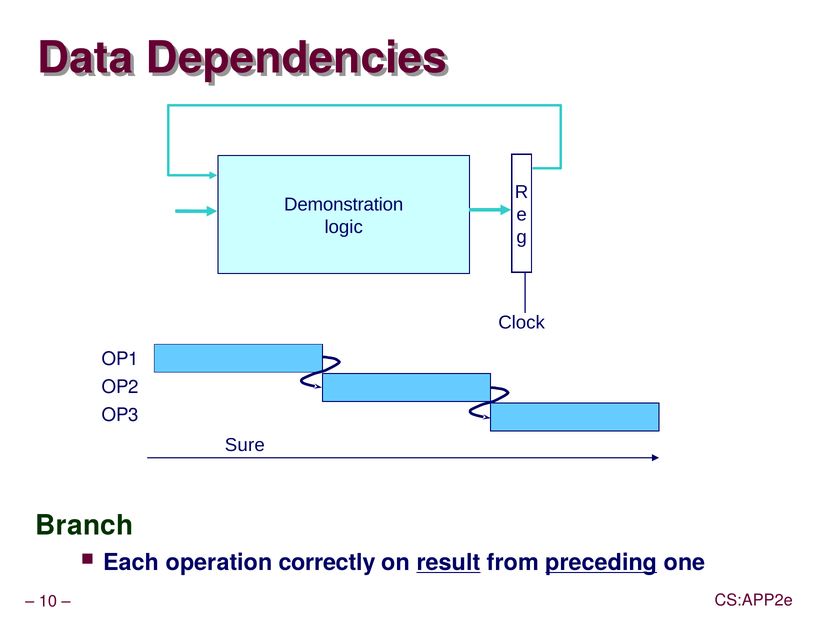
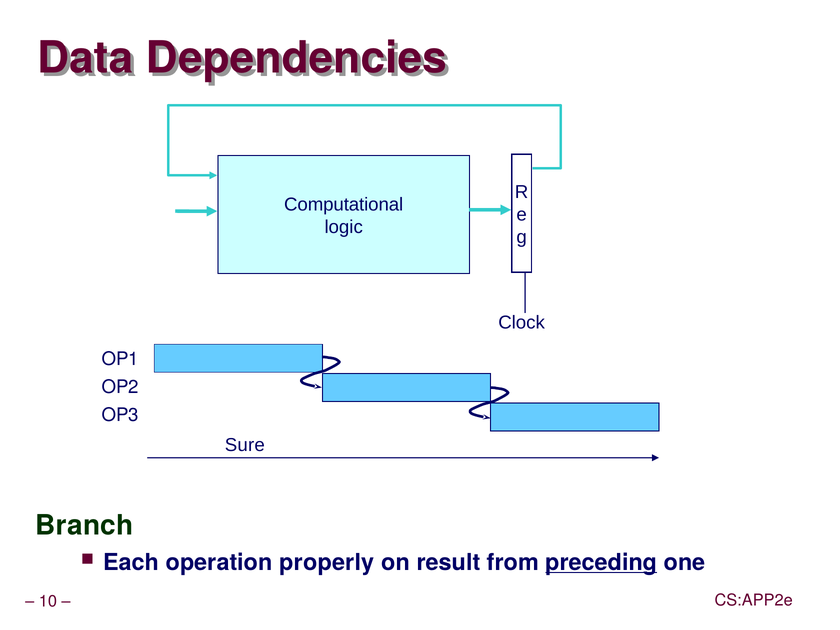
Demonstration: Demonstration -> Computational (344, 205)
correctly: correctly -> properly (327, 562)
result underline: present -> none (449, 562)
